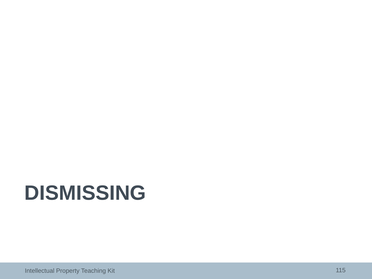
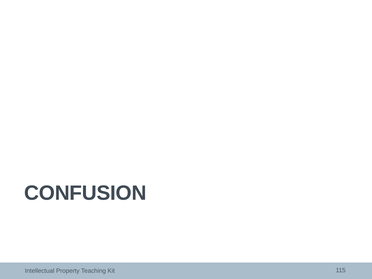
DISMISSING: DISMISSING -> CONFUSION (85, 193)
